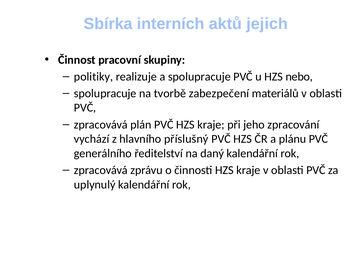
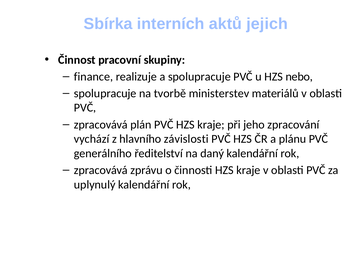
politiky: politiky -> finance (94, 77)
zabezpečení: zabezpečení -> ministerstev (219, 93)
příslušný: příslušný -> závislosti (186, 139)
